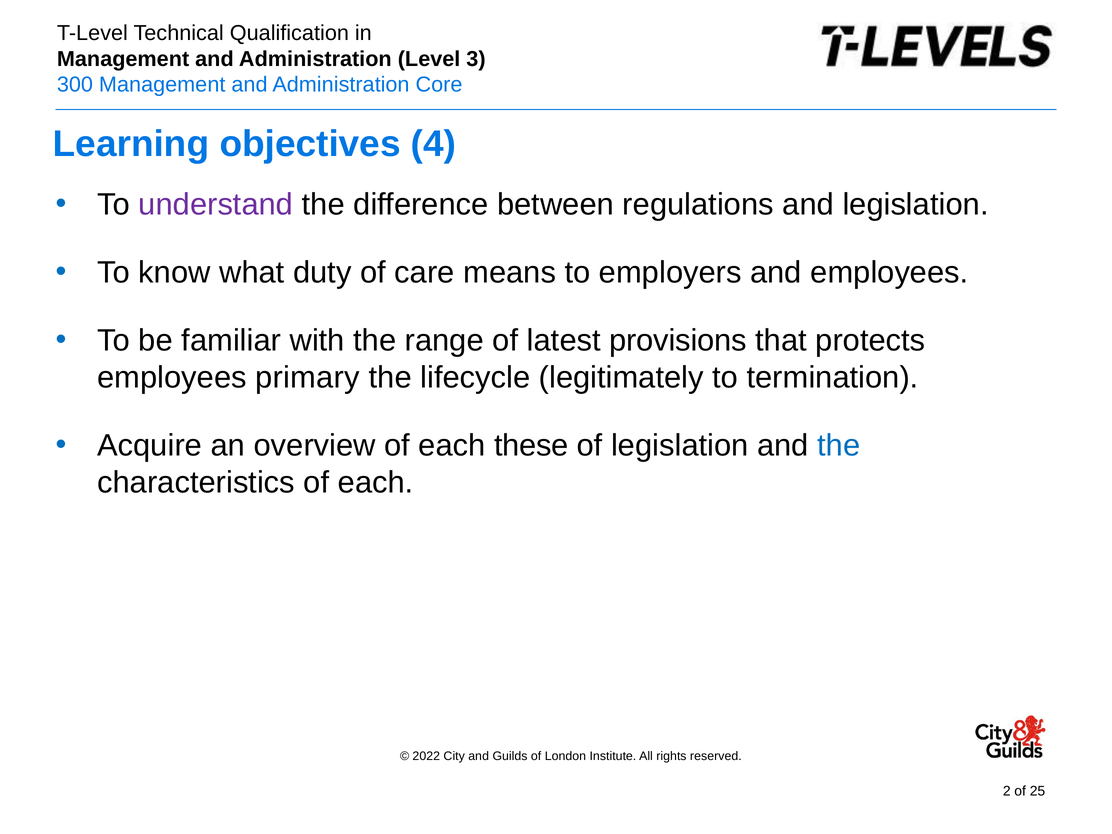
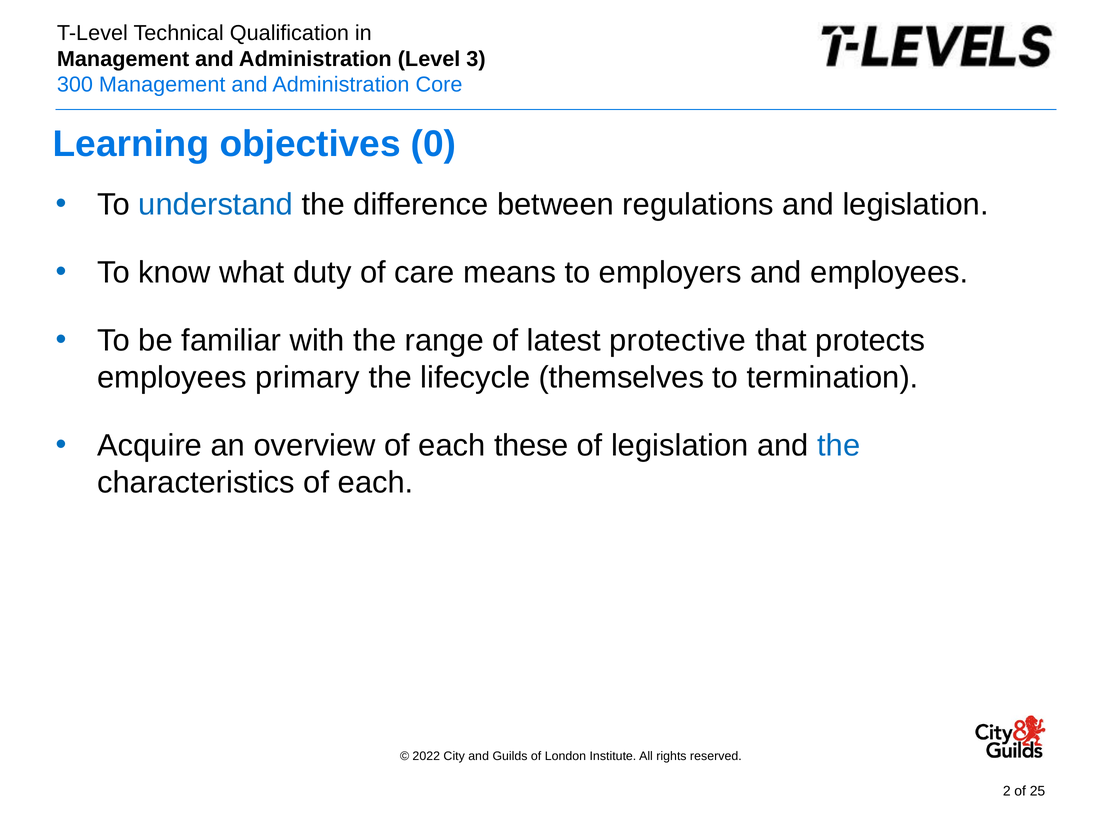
4: 4 -> 0 (434, 144)
understand colour: purple -> blue (216, 205)
provisions: provisions -> protective (678, 341)
legitimately: legitimately -> themselves (621, 378)
